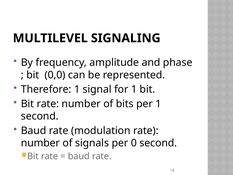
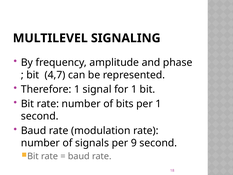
0,0: 0,0 -> 4,7 (55, 75)
0: 0 -> 9 (134, 143)
